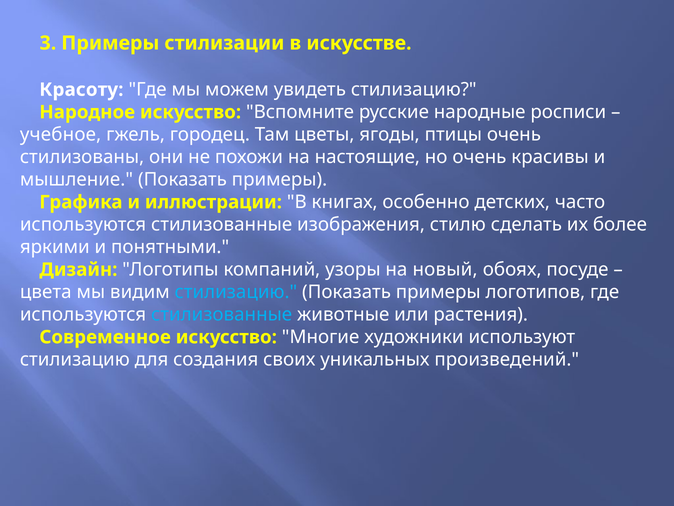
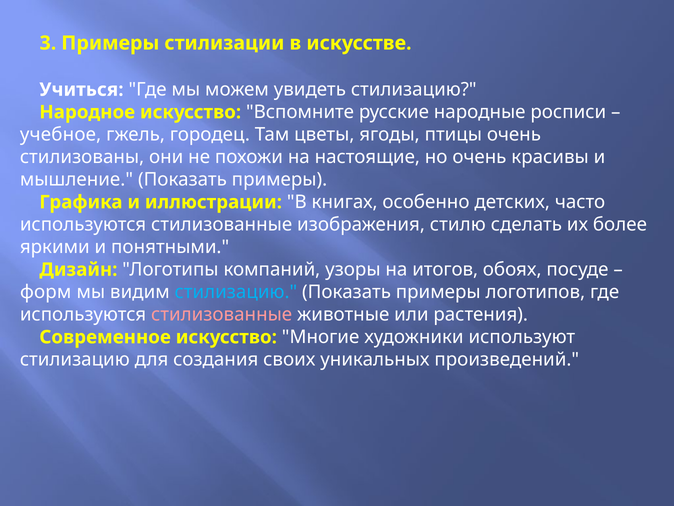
Красоту: Красоту -> Учиться (81, 90)
новый: новый -> итогов (445, 269)
цвета: цвета -> форм (46, 292)
стилизованные colour: light blue -> pink (222, 314)
